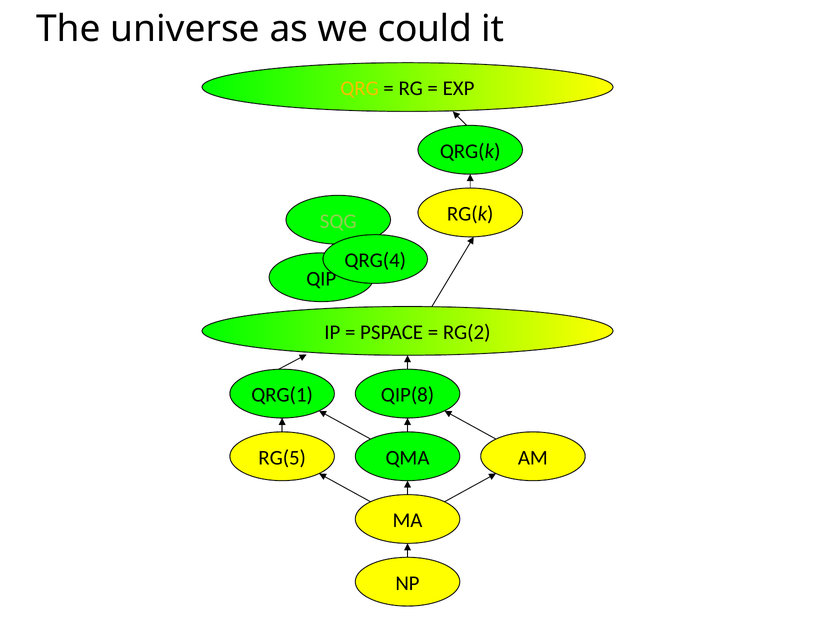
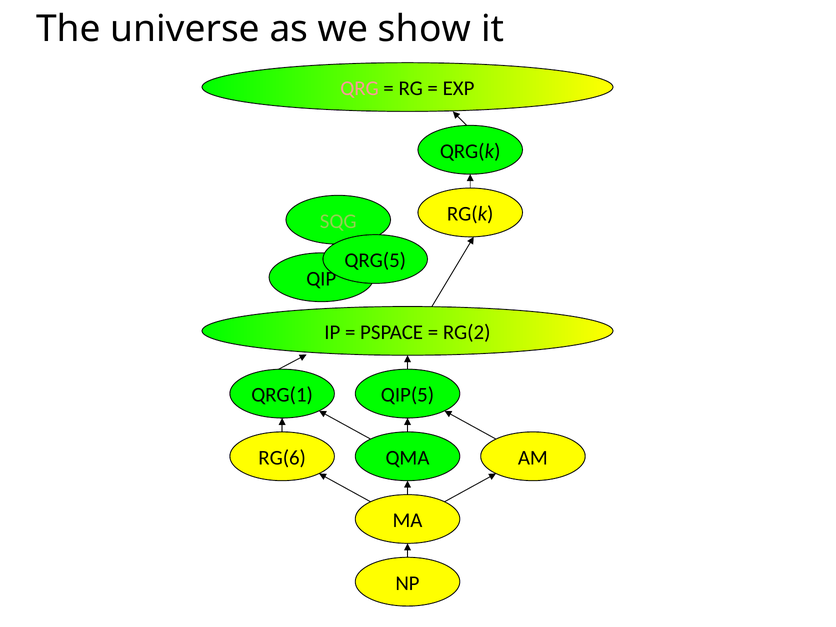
could: could -> show (424, 29)
QRG colour: yellow -> pink (360, 88)
QRG(4: QRG(4 -> QRG(5 (375, 260)
QIP(8: QIP(8 -> QIP(5 (407, 395)
RG(5: RG(5 -> RG(6 (282, 458)
